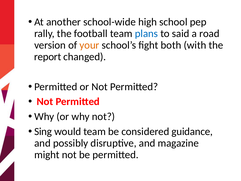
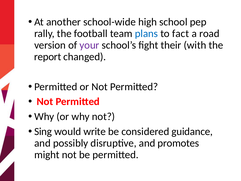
said: said -> fact (181, 34)
your colour: orange -> purple (89, 45)
both: both -> their (171, 45)
would team: team -> write (95, 131)
magazine: magazine -> promotes (178, 143)
